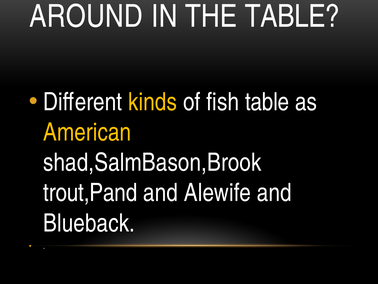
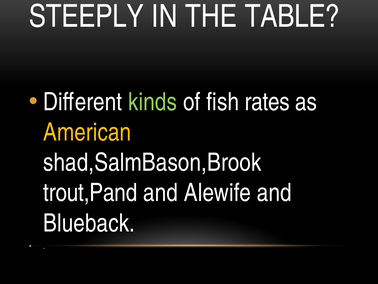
AROUND: AROUND -> STEEPLY (86, 16)
kinds colour: yellow -> light green (153, 102)
fish table: table -> rates (267, 102)
